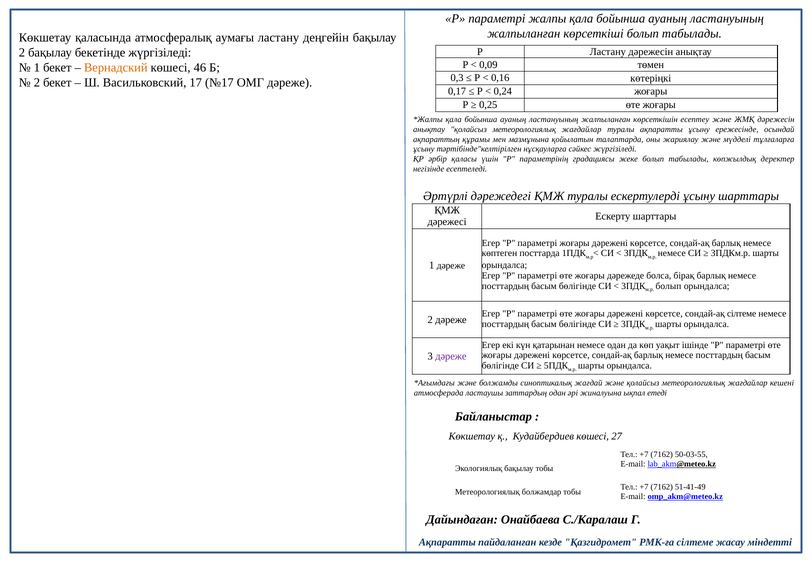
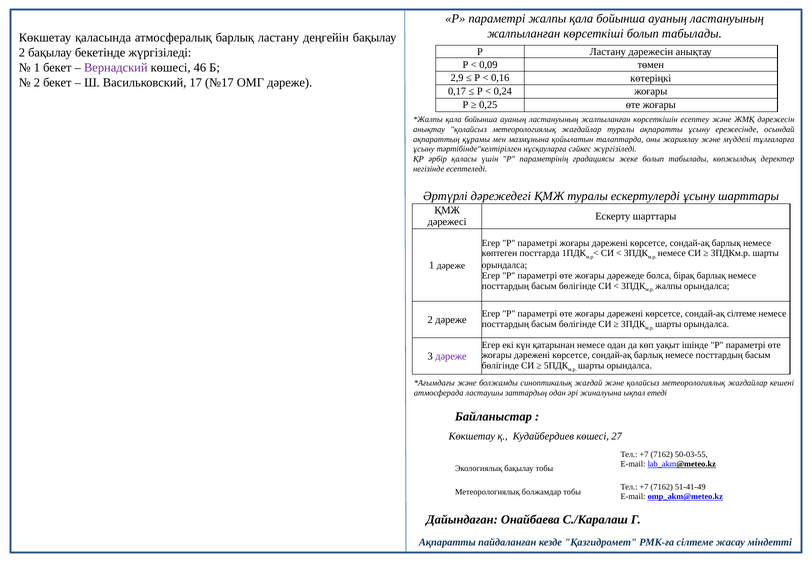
атмосфералық аумағы: аумағы -> барлық (235, 38)
Вернадский colour: orange -> purple (116, 68)
0,3: 0,3 -> 2,9 (457, 78)
болып: болып -> жалпы (669, 286)
